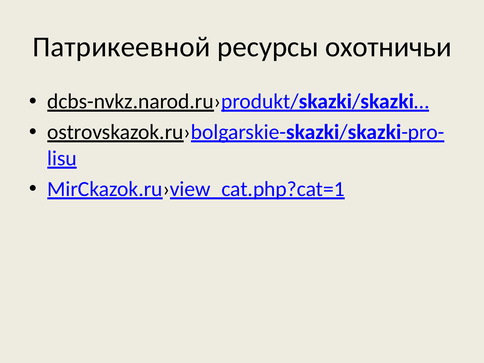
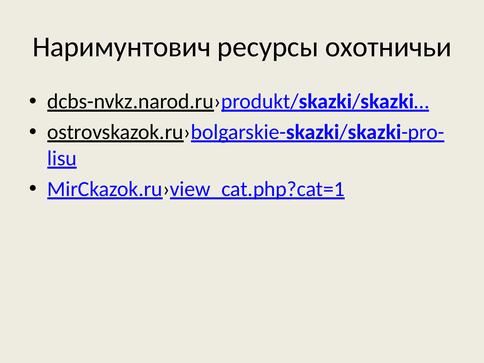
Патрикеевной: Патрикеевной -> Наримунтович (122, 47)
